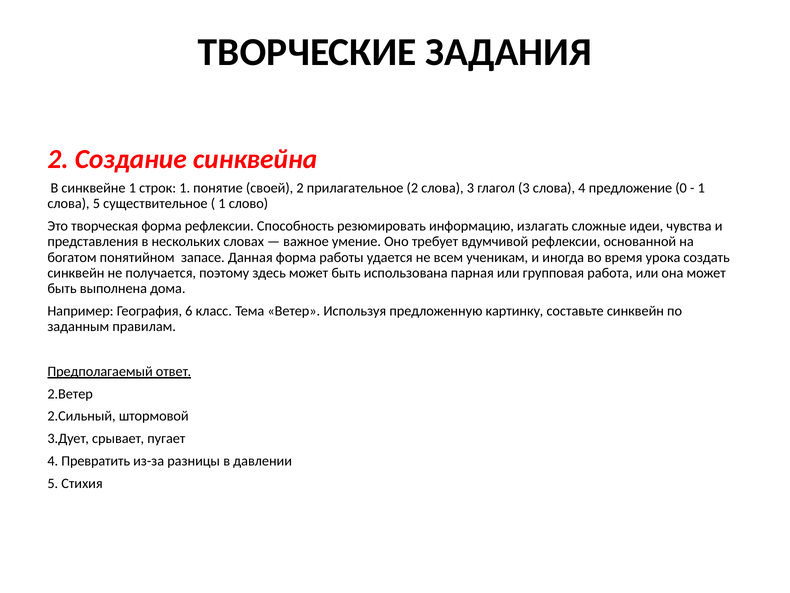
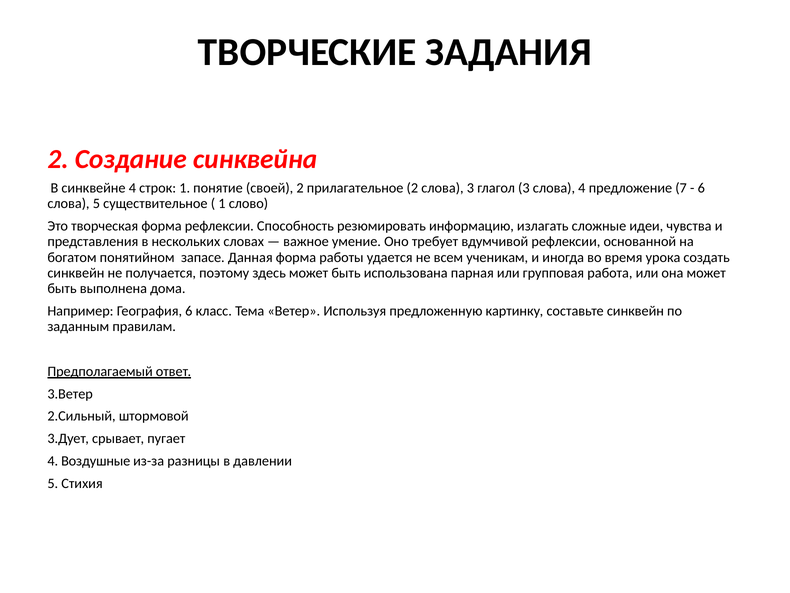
синквейне 1: 1 -> 4 (132, 188)
0: 0 -> 7 (681, 188)
1: 1 -> 6 (701, 188)
2.Ветер: 2.Ветер -> 3.Ветер (70, 394)
Превратить: Превратить -> Воздушные (96, 461)
